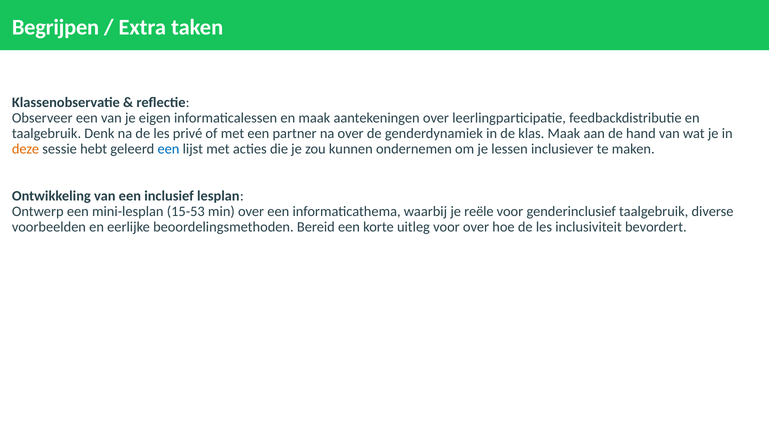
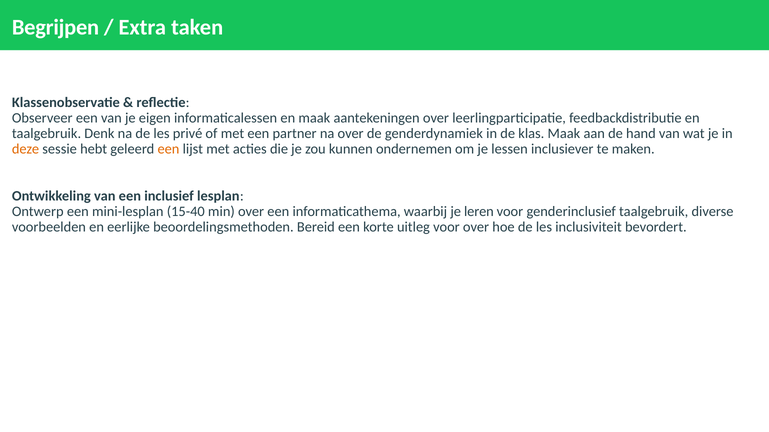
een colour: blue -> orange (168, 149)
15-53: 15-53 -> 15-40 (186, 212)
reële: reële -> leren (479, 212)
